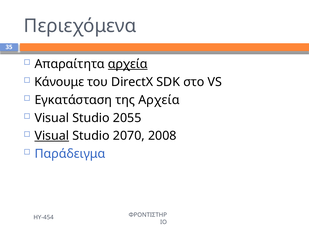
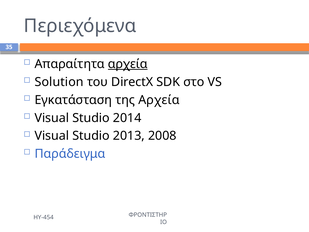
Κάνουμε: Κάνουμε -> Solution (59, 82)
2055: 2055 -> 2014 (127, 118)
Visual underline: present -> none (52, 136)
2070: 2070 -> 2013 (129, 136)
